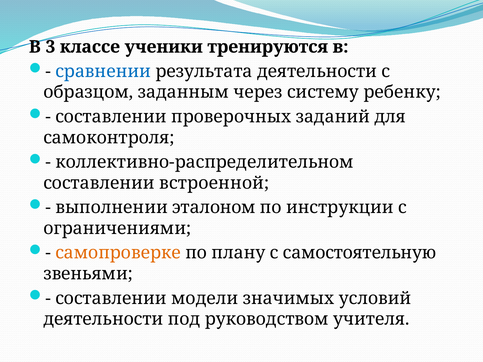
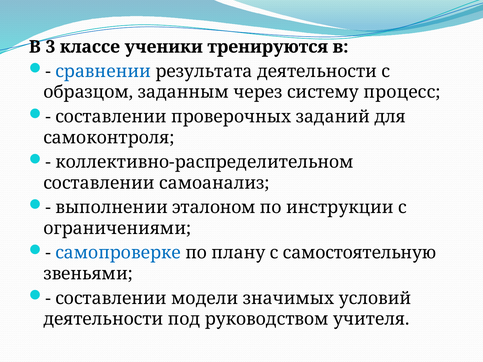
ребенку: ребенку -> процесс (402, 92)
встроенной: встроенной -> самоанализ (214, 183)
самопроверке colour: orange -> blue (118, 253)
